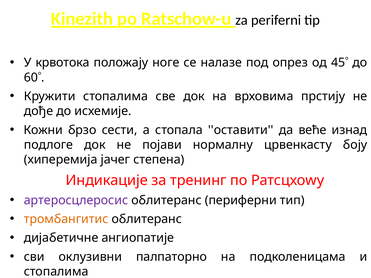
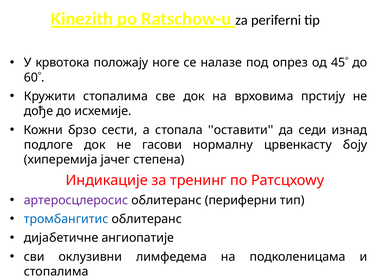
веће: веће -> седи (313, 130)
појави: појави -> гасови (162, 145)
тромбангитис colour: orange -> blue (66, 219)
палпаторно: палпаторно -> лимфедема (171, 257)
